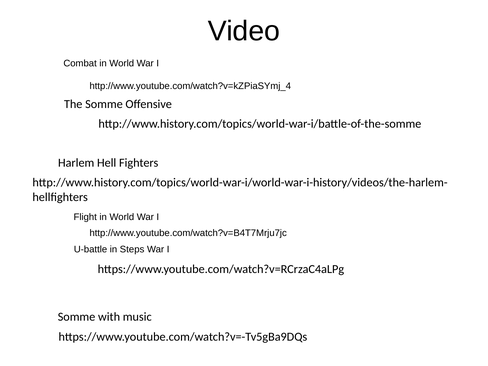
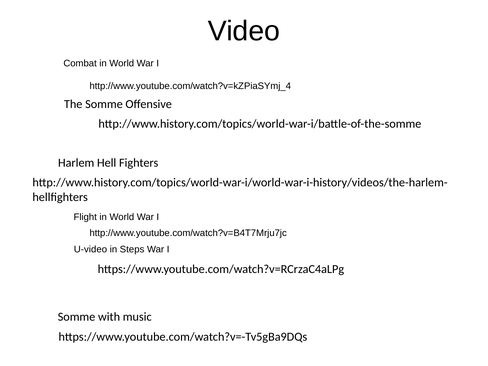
U-battle: U-battle -> U-video (90, 249)
